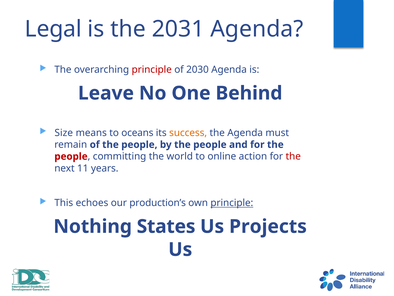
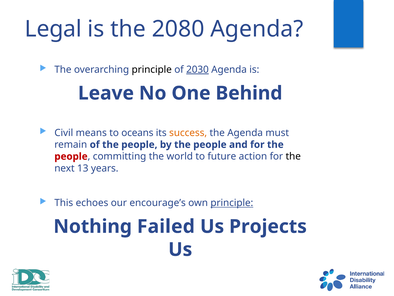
2031: 2031 -> 2080 (178, 29)
principle colour: red -> black (152, 70)
2030 underline: none -> present (197, 70)
Size: Size -> Civil (64, 133)
online: online -> future (222, 156)
the colour: red -> black (293, 156)
11: 11 -> 13 (83, 168)
production’s: production’s -> encourage’s (158, 203)
States: States -> Failed (166, 226)
